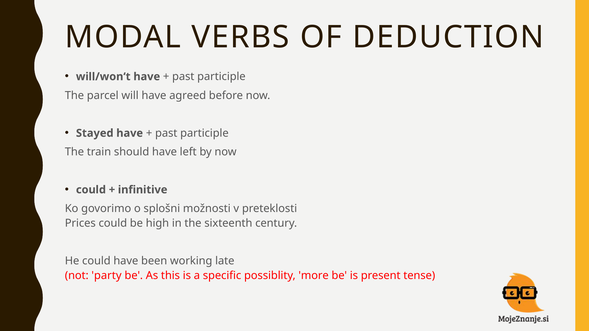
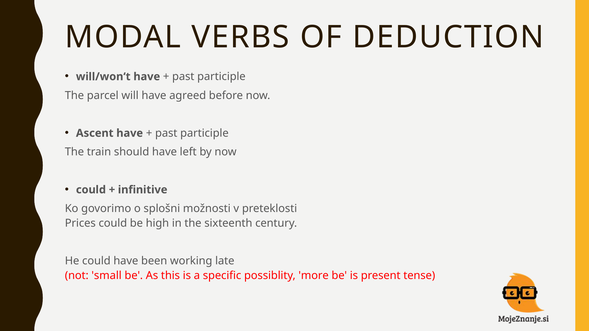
Stayed: Stayed -> Ascent (95, 133)
party: party -> small (107, 276)
